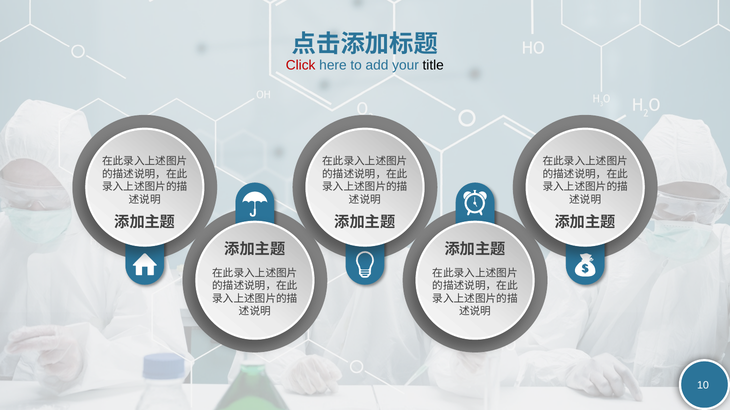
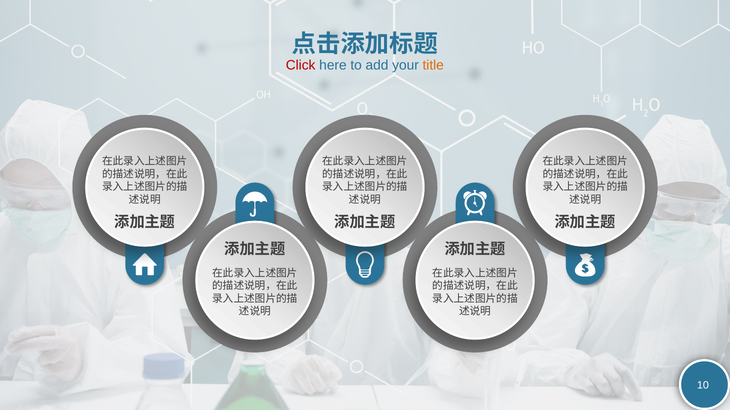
title colour: black -> orange (433, 65)
